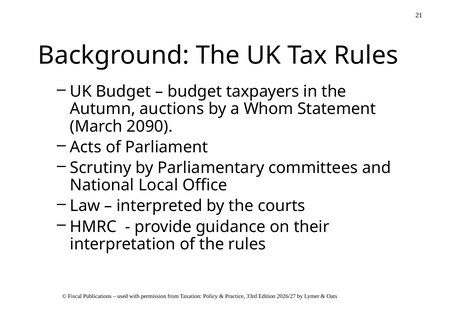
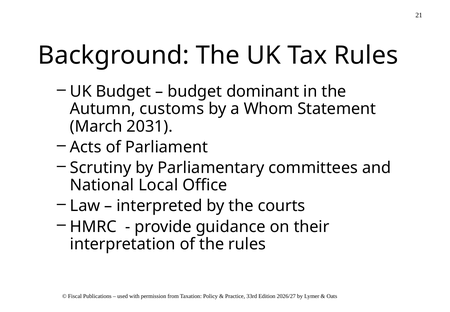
taxpayers: taxpayers -> dominant (263, 91)
auctions: auctions -> customs (172, 109)
2090: 2090 -> 2031 (150, 126)
